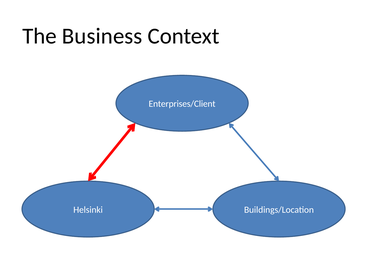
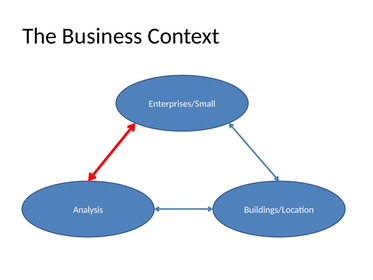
Enterprises/Client: Enterprises/Client -> Enterprises/Small (182, 104)
Helsinki: Helsinki -> Analysis (88, 210)
